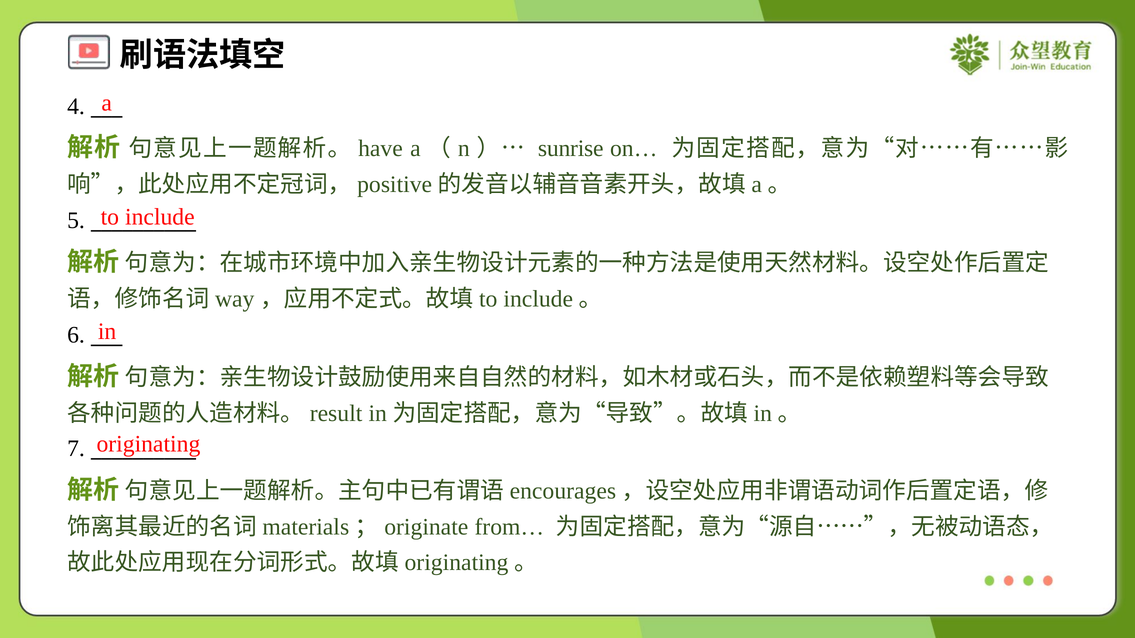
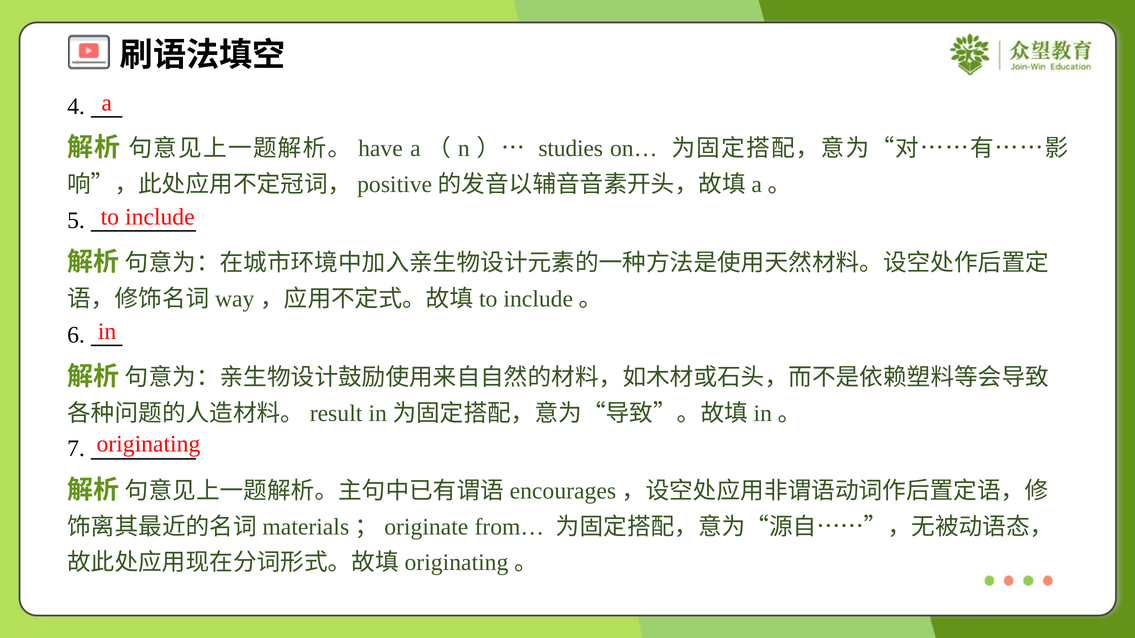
sunrise: sunrise -> studies (571, 148)
